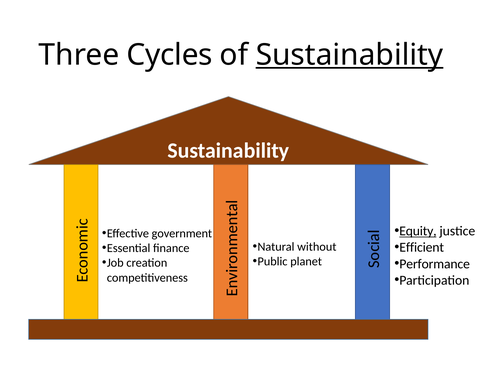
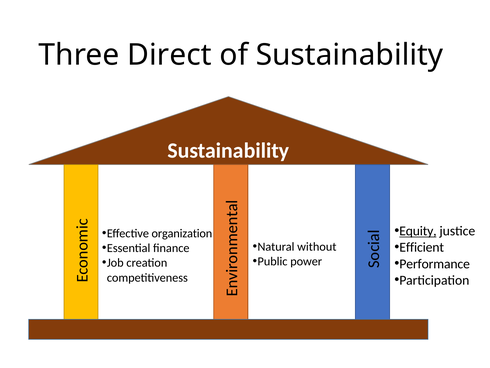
Cycles: Cycles -> Direct (169, 55)
Sustainability underline: present -> none (349, 55)
government: government -> organization (182, 233)
planet: planet -> power (306, 261)
